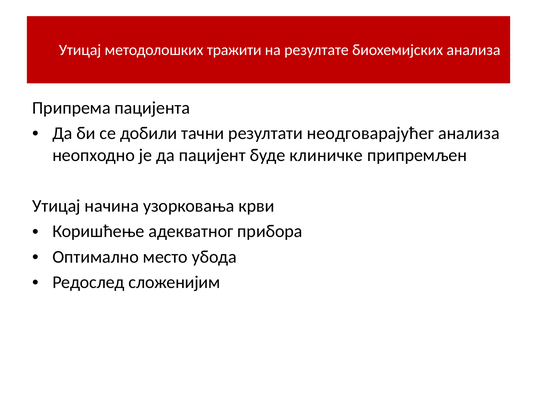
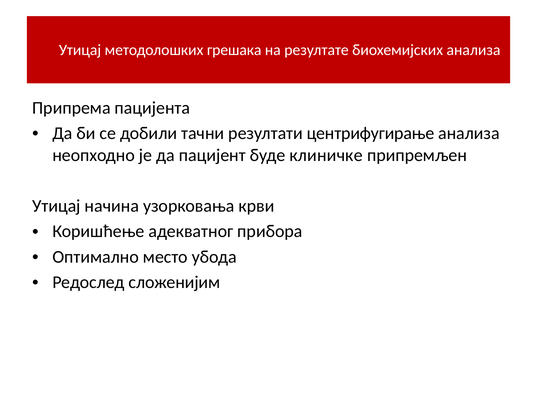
тражити: тражити -> грешака (234, 50)
неодговарајућег: неодговарајућег -> центрифугирање (371, 133)
